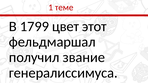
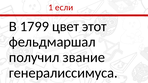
теме: теме -> если (64, 7)
